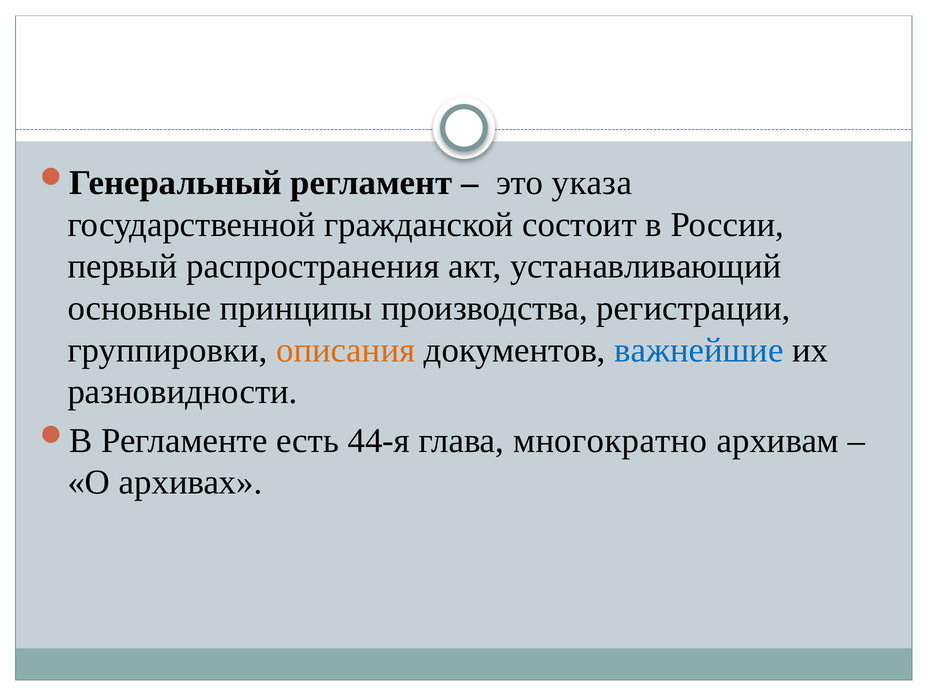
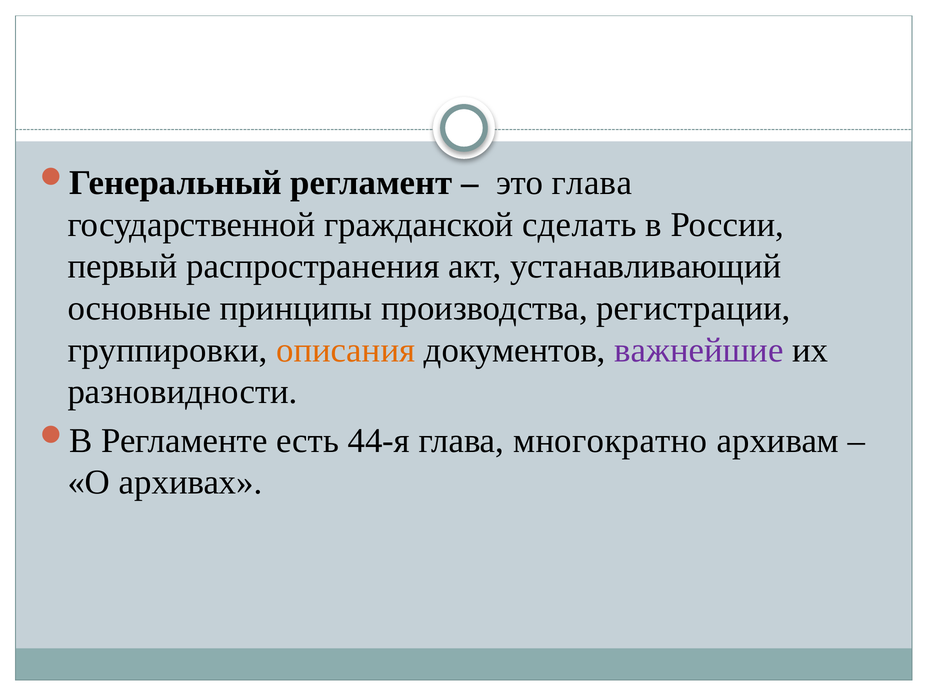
это указа: указа -> глава (592, 183)
состоит: состоит -> сделать (579, 225)
важнейшие colour: blue -> purple (699, 350)
